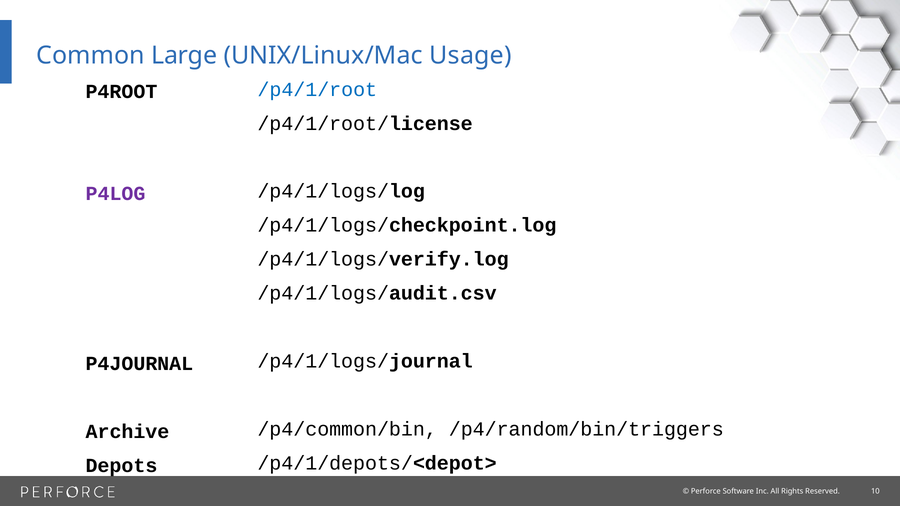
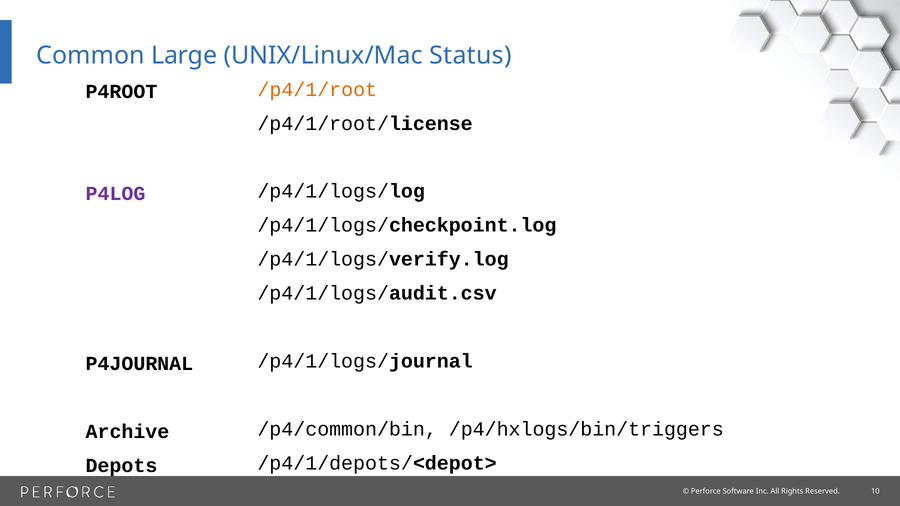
Usage: Usage -> Status (471, 56)
/p4/1/root colour: blue -> orange (317, 90)
/p4/random/bin/triggers: /p4/random/bin/triggers -> /p4/hxlogs/bin/triggers (586, 429)
